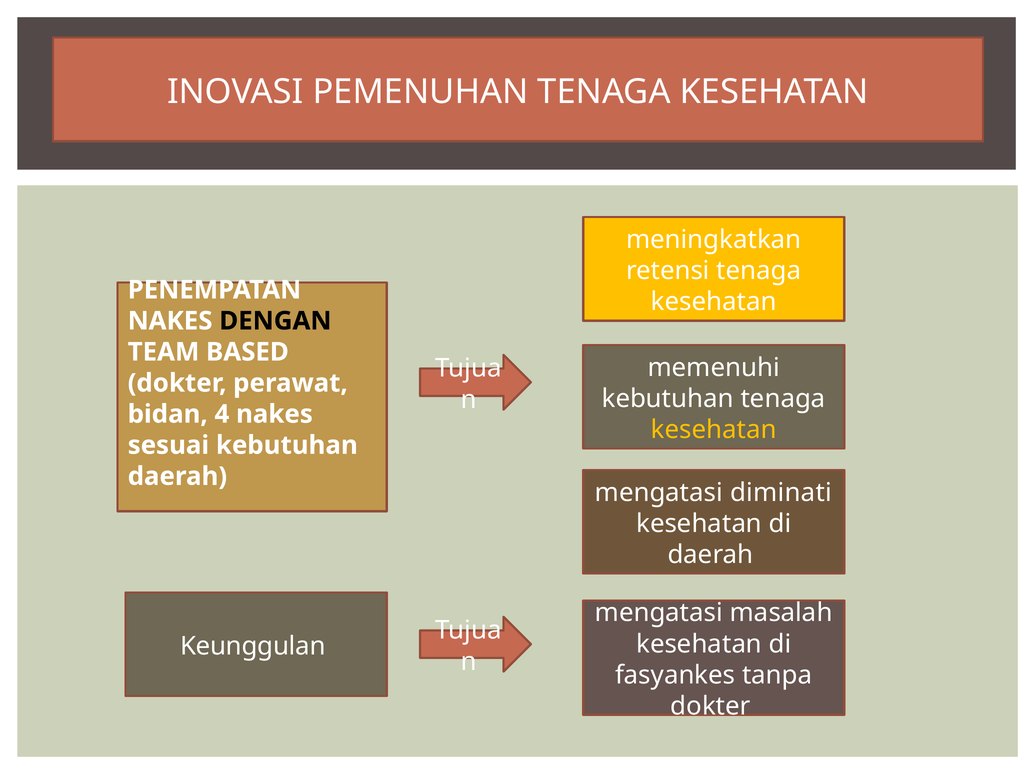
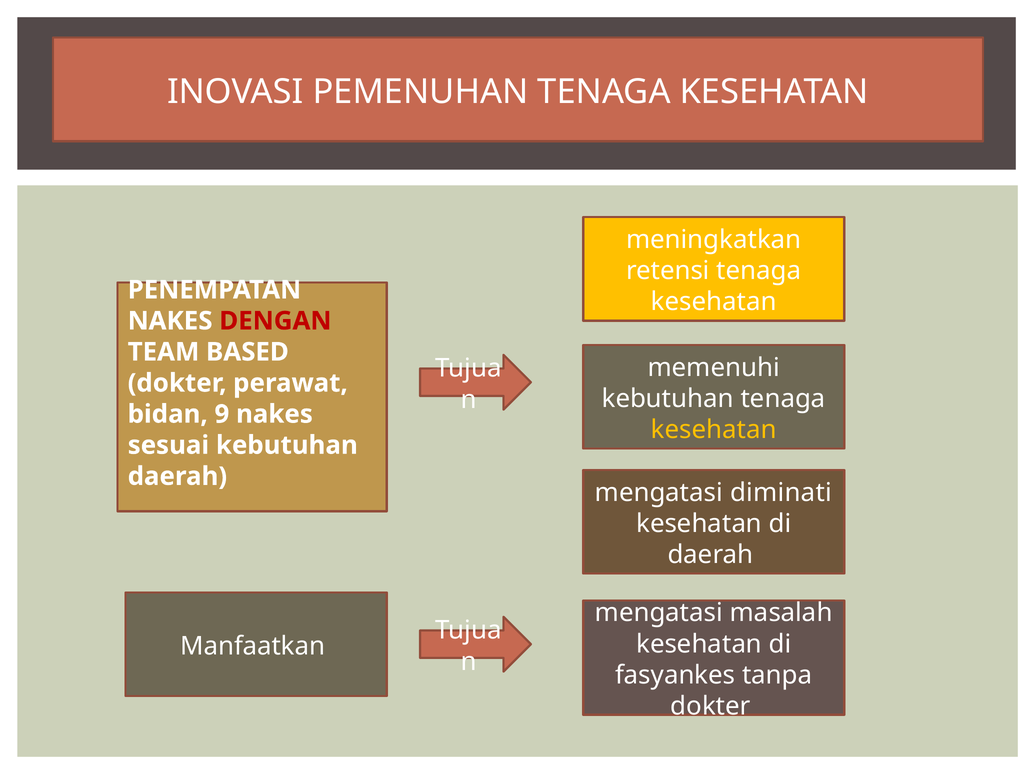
DENGAN colour: black -> red (275, 321)
4: 4 -> 9 (222, 414)
Keunggulan: Keunggulan -> Manfaatkan (253, 646)
